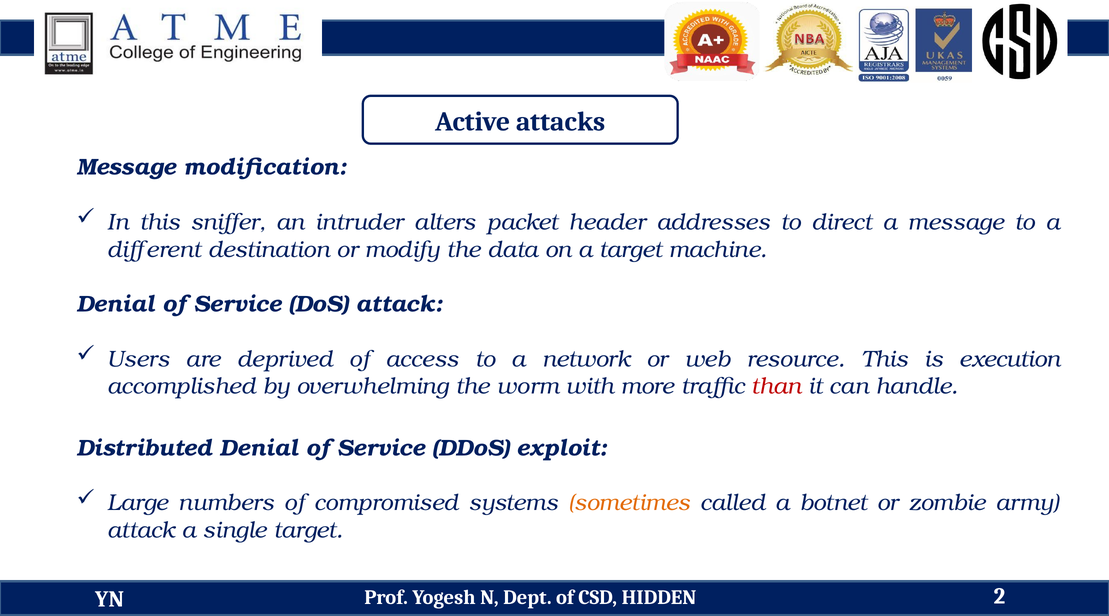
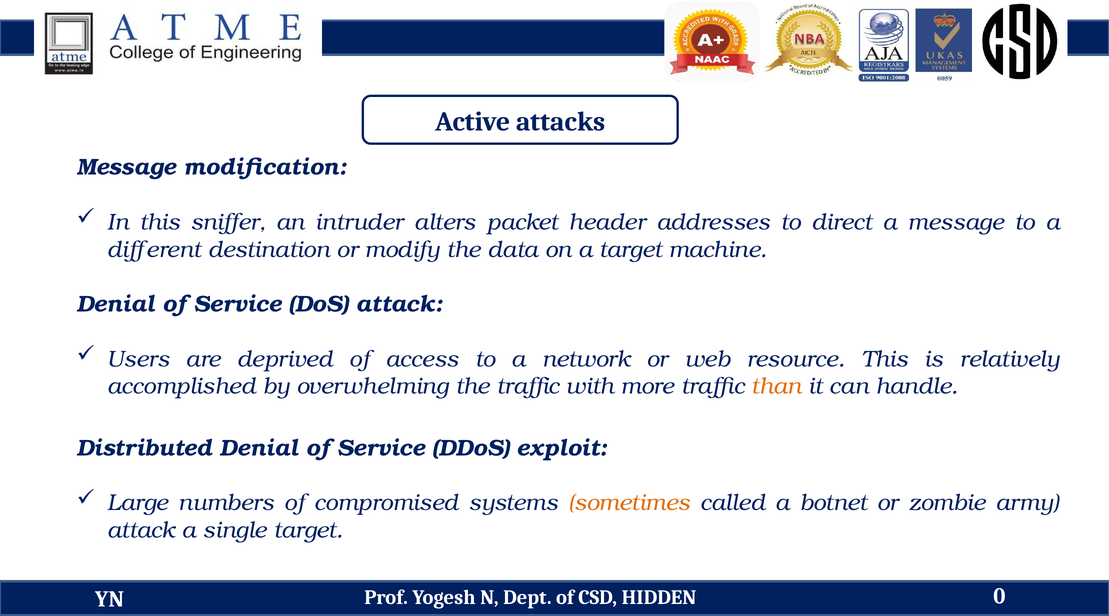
execution: execution -> relatively (1010, 359)
the worm: worm -> traffic (528, 386)
than colour: red -> orange (777, 386)
2: 2 -> 0 (999, 596)
